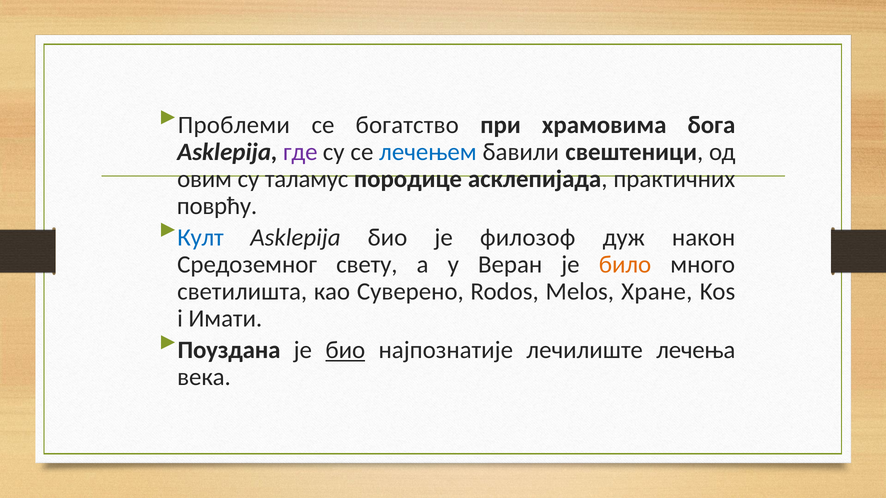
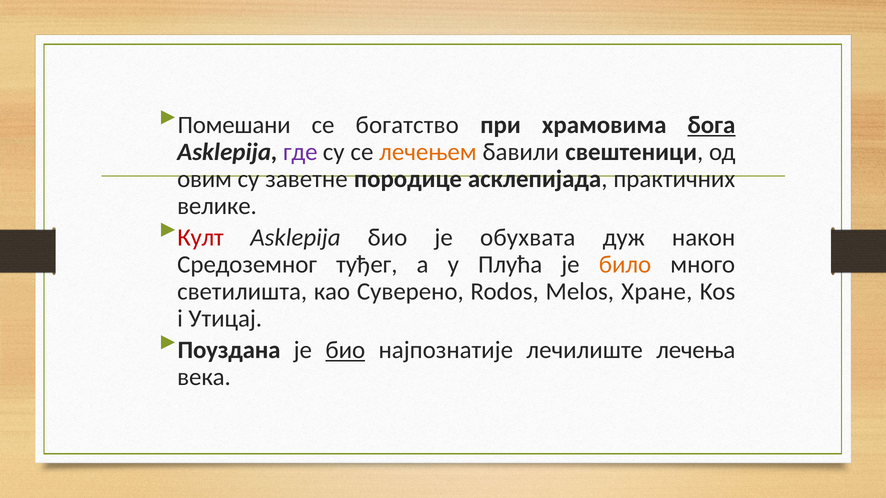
Проблеми: Проблеми -> Помешани (234, 125)
бога underline: none -> present (711, 125)
лечењем colour: blue -> orange (428, 152)
таламус: таламус -> заветне (307, 179)
поврћу: поврћу -> велике (217, 206)
Култ colour: blue -> red (201, 238)
филозоф: филозоф -> обухвата (528, 238)
свету: свету -> туђег (367, 265)
Веран: Веран -> Плућа (510, 265)
Имати: Имати -> Утицај (225, 319)
